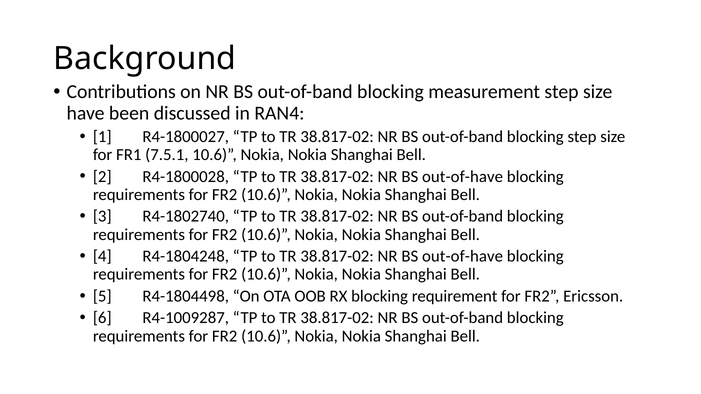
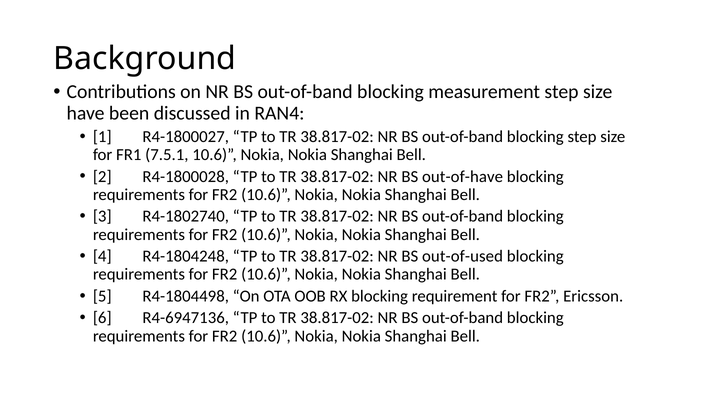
out-of-have: out-of-have -> out-of-used (463, 256)
R4-1009287: R4-1009287 -> R4-6947136 (186, 318)
